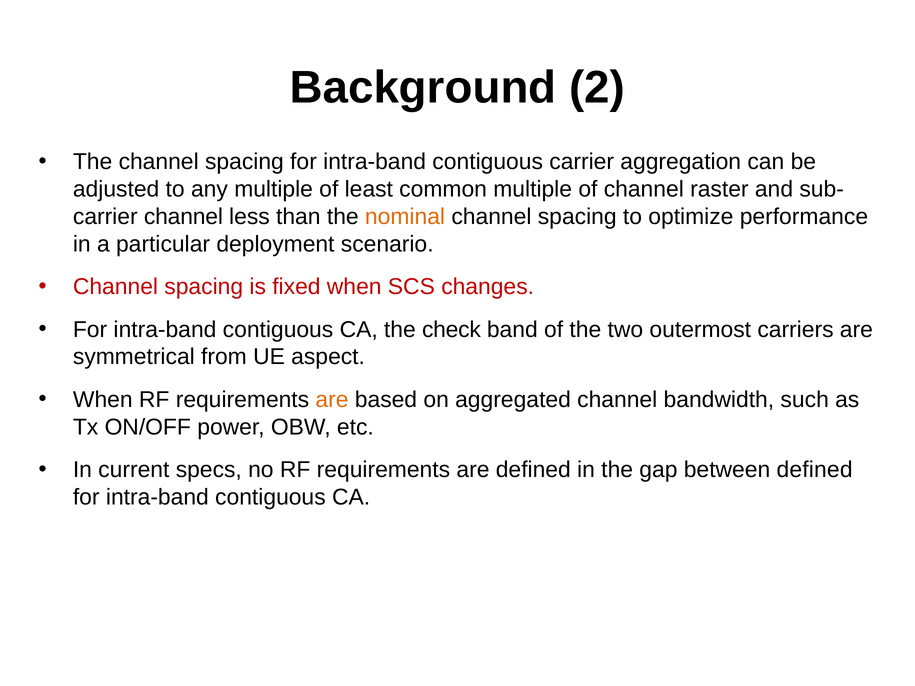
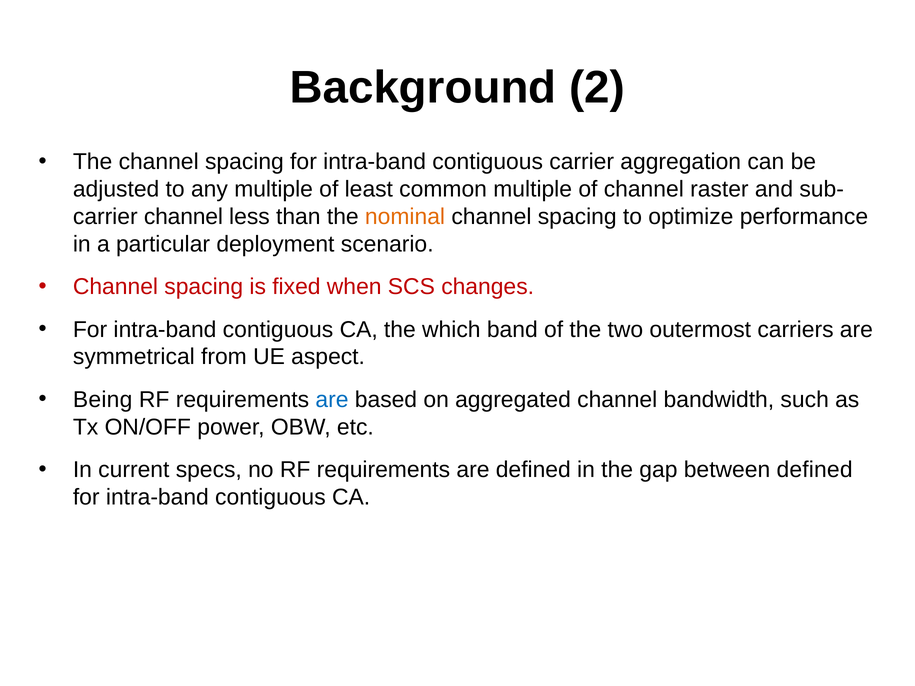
check: check -> which (451, 330)
When: When -> Being (103, 400)
are colour: orange -> blue (332, 400)
